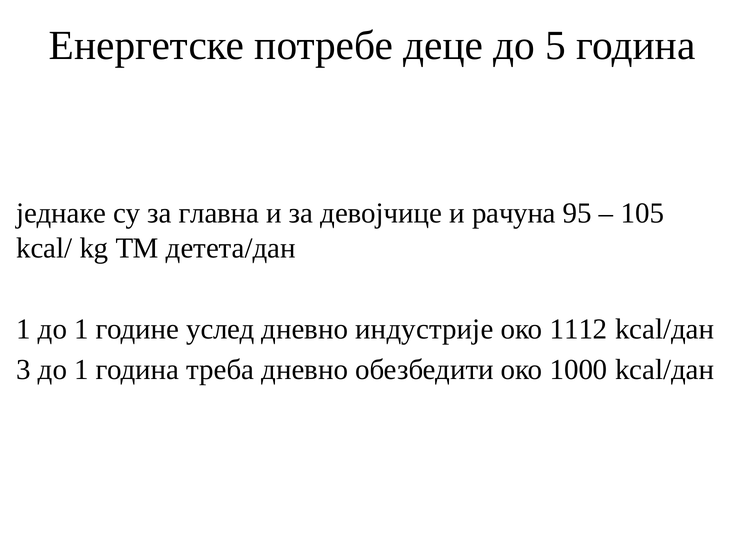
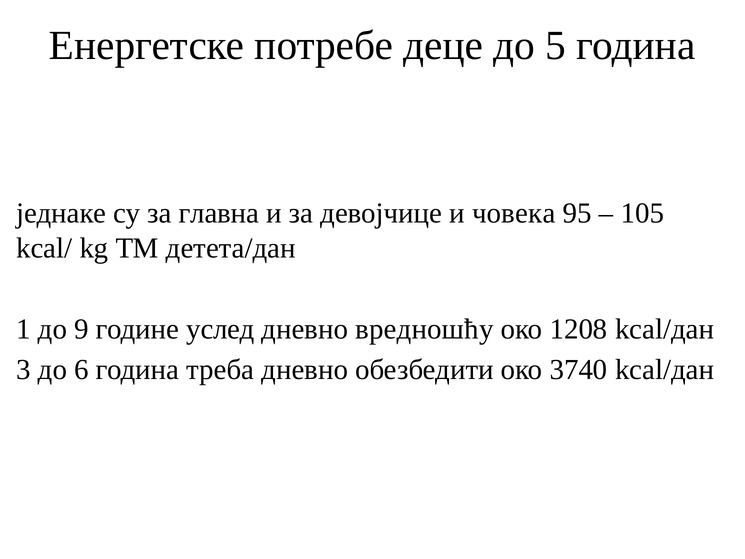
рачуна: рачуна -> човека (514, 213)
1 до 1: 1 -> 9 (82, 329)
индустрије: индустрије -> вредношћу (424, 329)
1112: 1112 -> 1208 (579, 329)
3 до 1: 1 -> 6 (82, 370)
1000: 1000 -> 3740 (579, 370)
